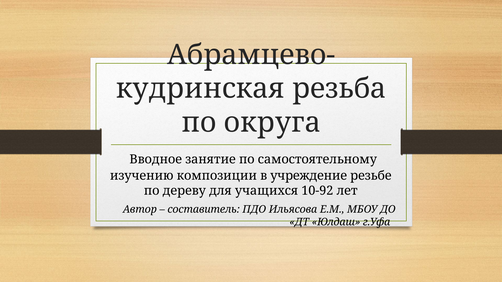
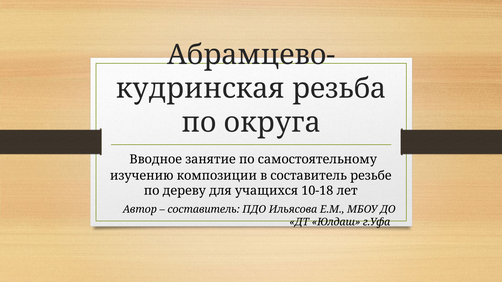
в учреждение: учреждение -> составитель (309, 176)
10-92: 10-92 -> 10-18 (317, 191)
